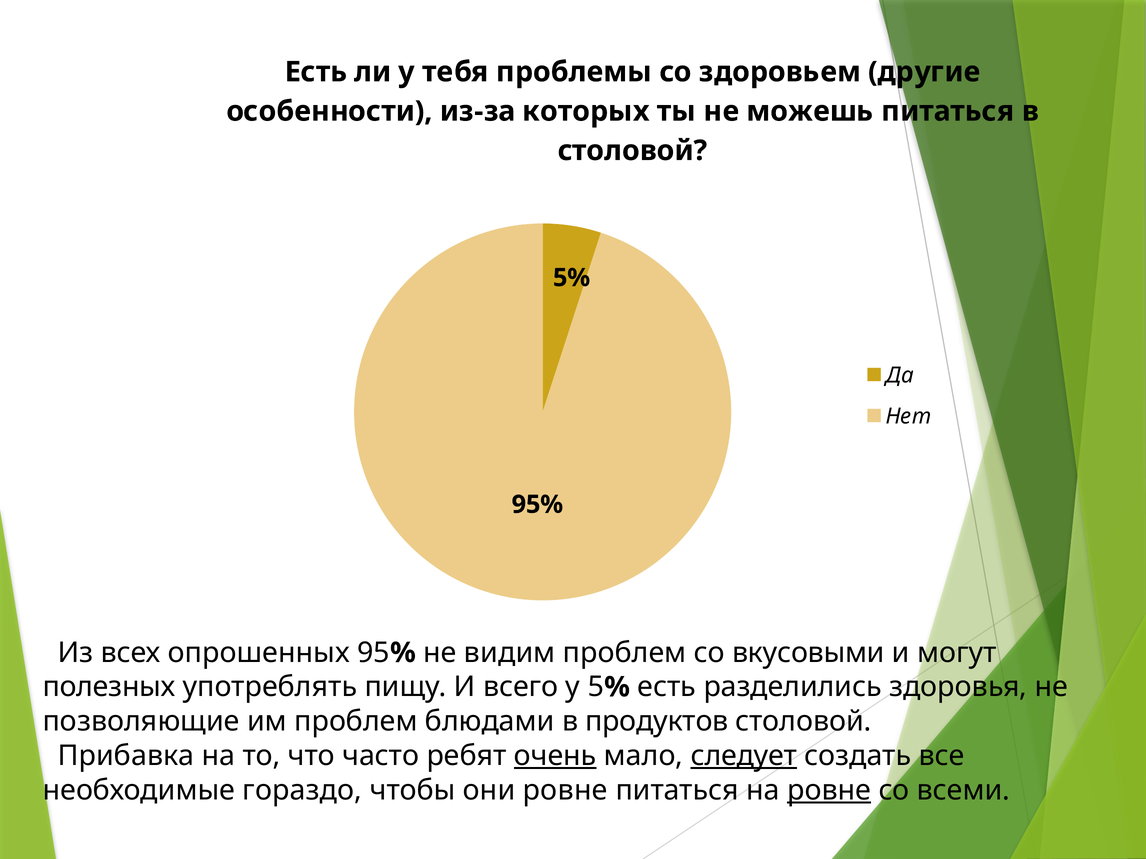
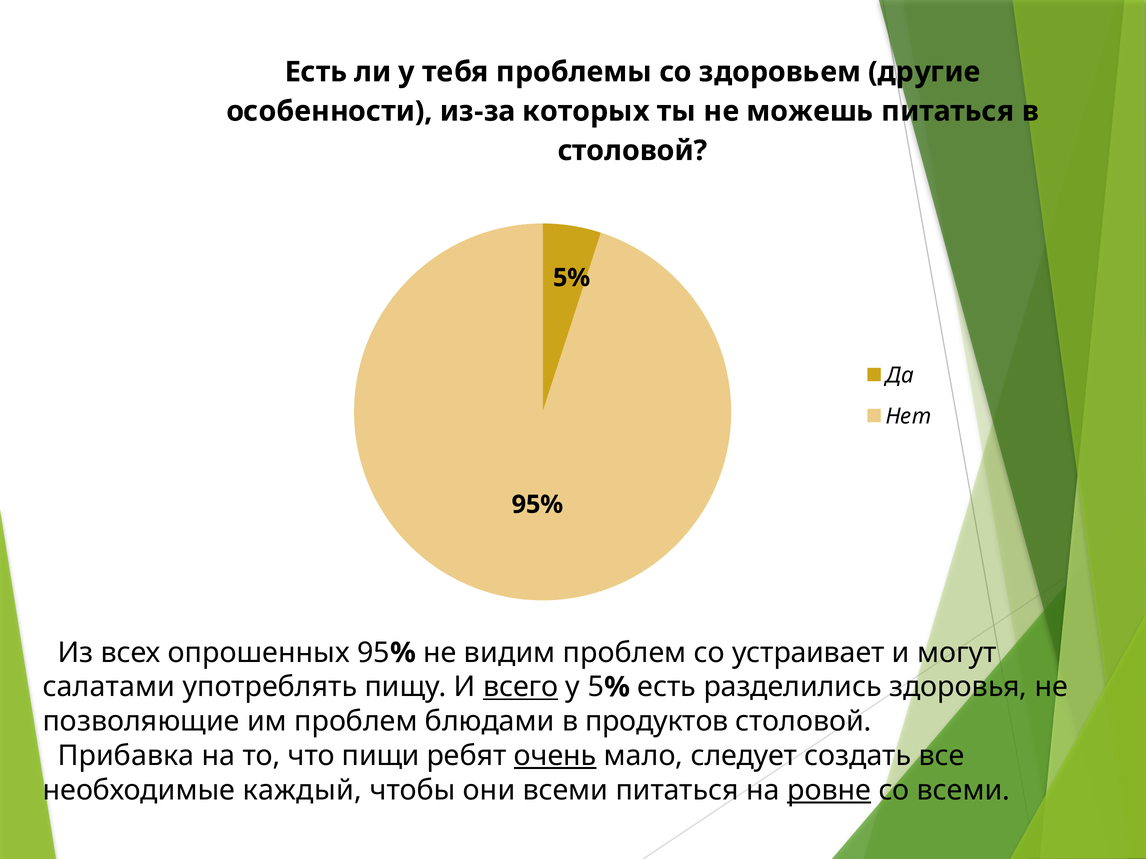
вкусовыми: вкусовыми -> устраивает (808, 653)
полезных: полезных -> салатами (109, 687)
всего underline: none -> present (521, 687)
часто: часто -> пищи (381, 756)
следует underline: present -> none (744, 756)
гораздо: гораздо -> каждый (302, 791)
они ровне: ровне -> всеми (565, 791)
